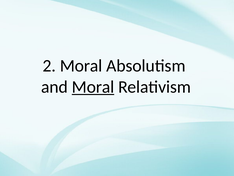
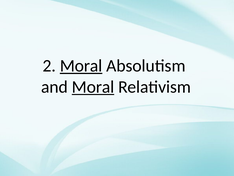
Moral underline: none -> present (81, 66)
